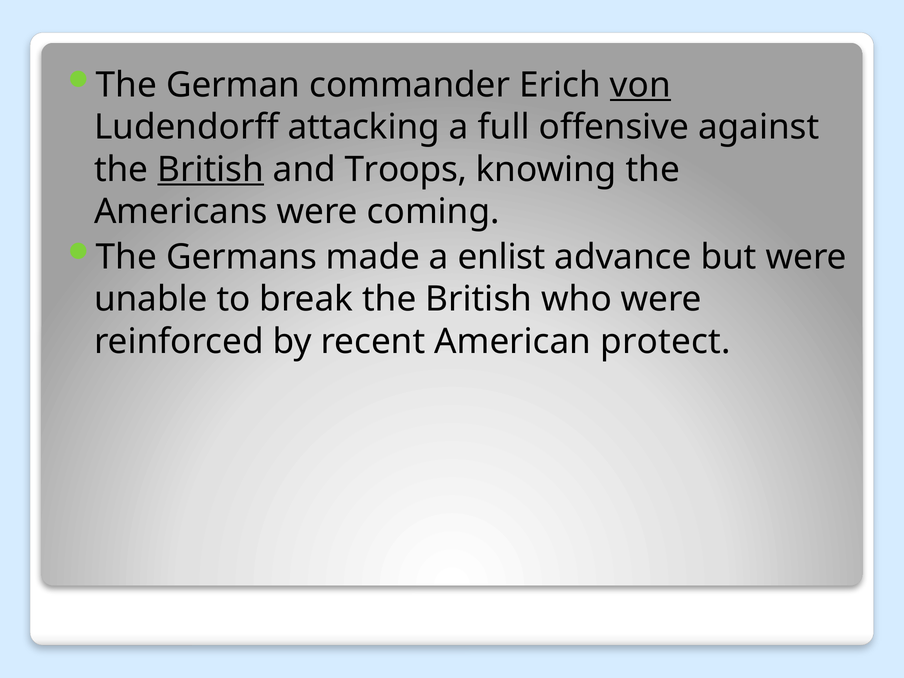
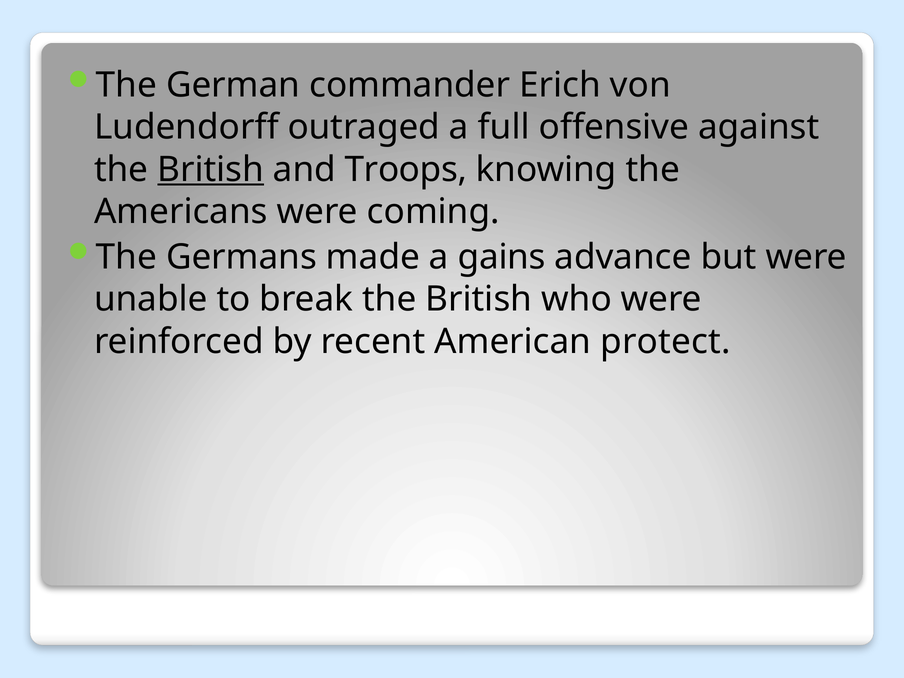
von underline: present -> none (640, 85)
attacking: attacking -> outraged (364, 127)
enlist: enlist -> gains (502, 257)
